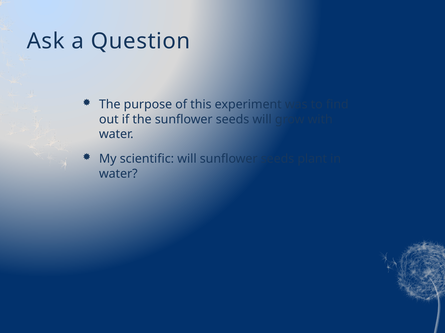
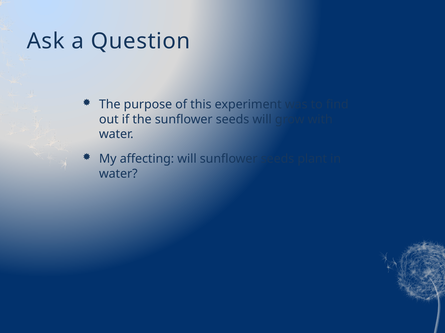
scientific: scientific -> affecting (147, 159)
